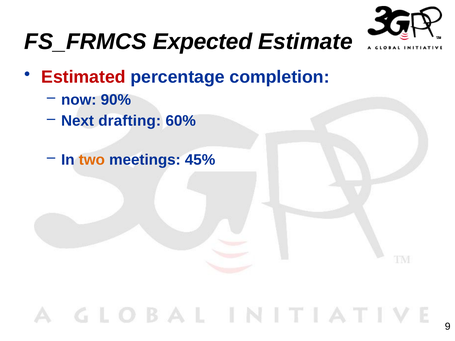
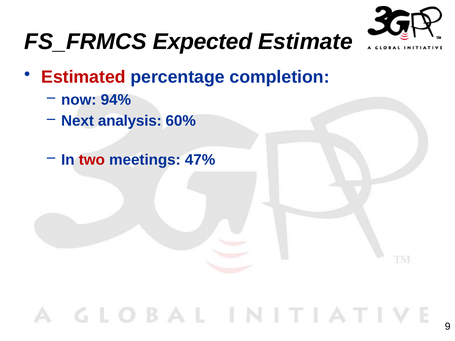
90%: 90% -> 94% (116, 100)
drafting: drafting -> analysis (130, 121)
two colour: orange -> red (92, 160)
45%: 45% -> 47% (200, 160)
